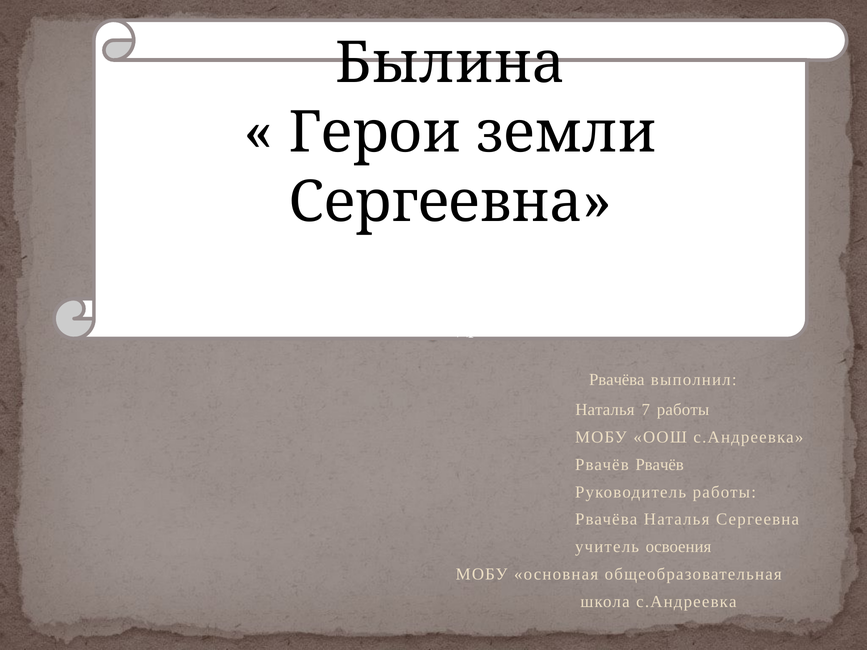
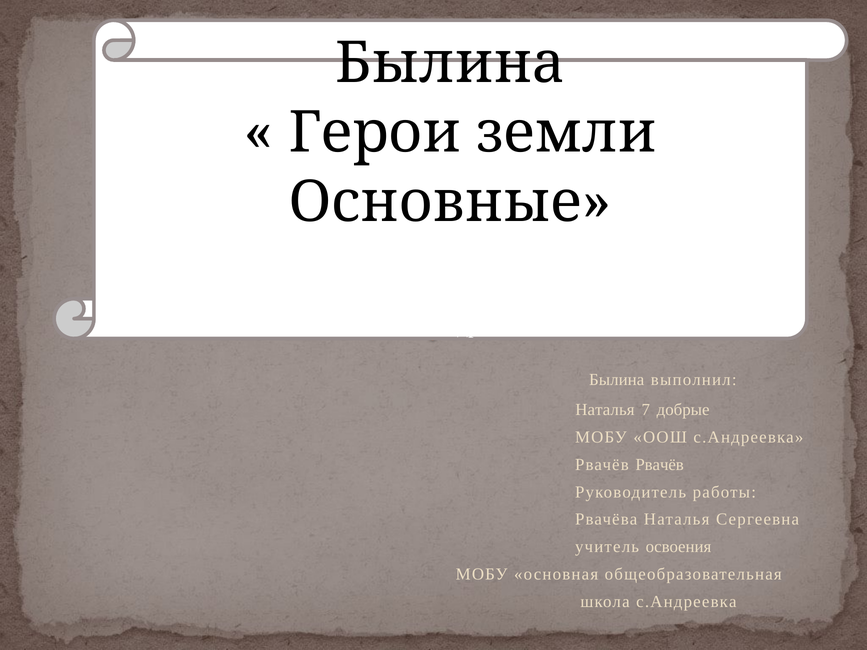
Сергеевна: Сергеевна -> Основные (450, 202)
Рвачёва: Рвачёва -> Былина (617, 380)
7 работы: работы -> добрые (683, 410)
